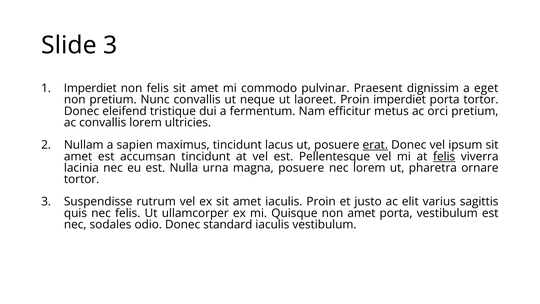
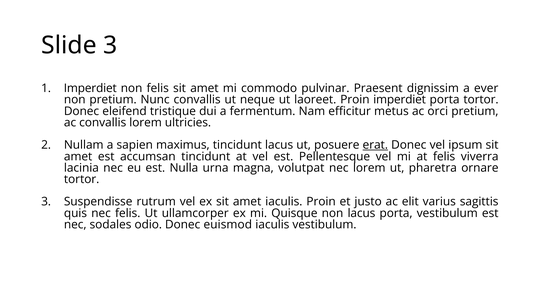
eget: eget -> ever (486, 88)
felis underline: present -> none (444, 156)
magna posuere: posuere -> volutpat (301, 168)
non amet: amet -> lacus (361, 213)
standard: standard -> euismod (228, 224)
